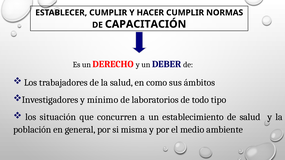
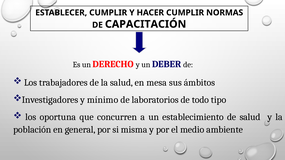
como: como -> mesa (157, 83)
situación: situación -> oportuna (58, 117)
